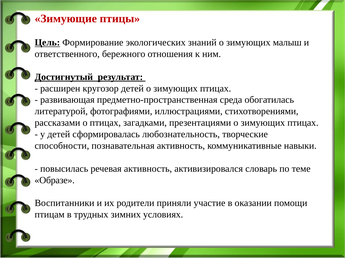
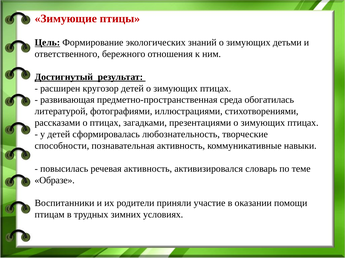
малыш: малыш -> детьми (287, 43)
